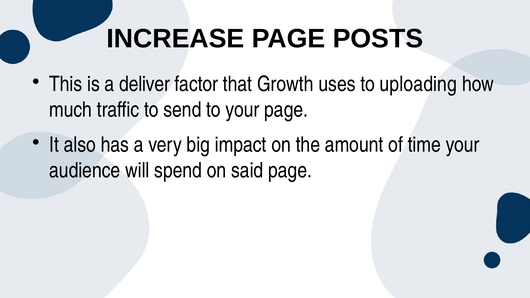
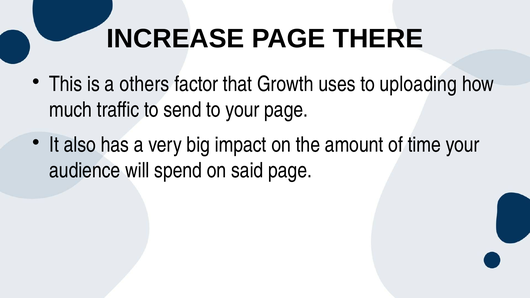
POSTS: POSTS -> THERE (378, 39)
deliver: deliver -> others (144, 84)
